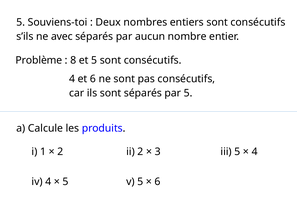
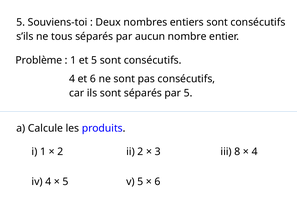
avec: avec -> tous (62, 36)
8: 8 -> 1 (73, 60)
iii 5: 5 -> 8 (237, 151)
